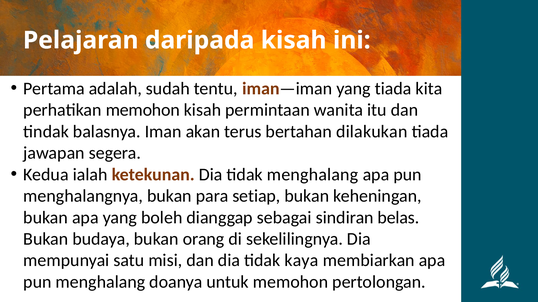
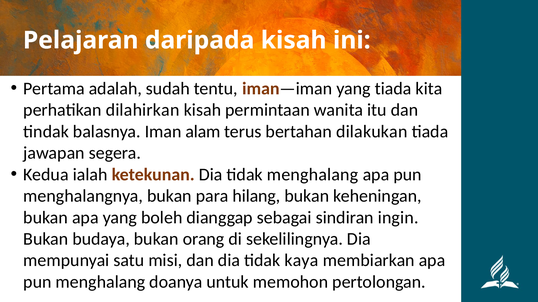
perhatikan memohon: memohon -> dilahirkan (143, 110)
akan: akan -> alam (203, 132)
setiap: setiap -> hilang (256, 196)
belas: belas -> ingin (398, 218)
